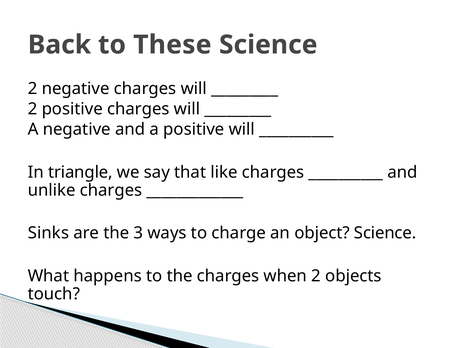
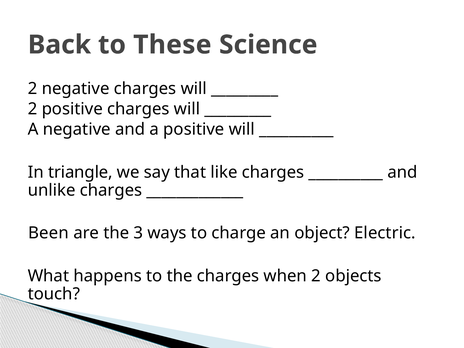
Sinks: Sinks -> Been (48, 233)
object Science: Science -> Electric (385, 233)
